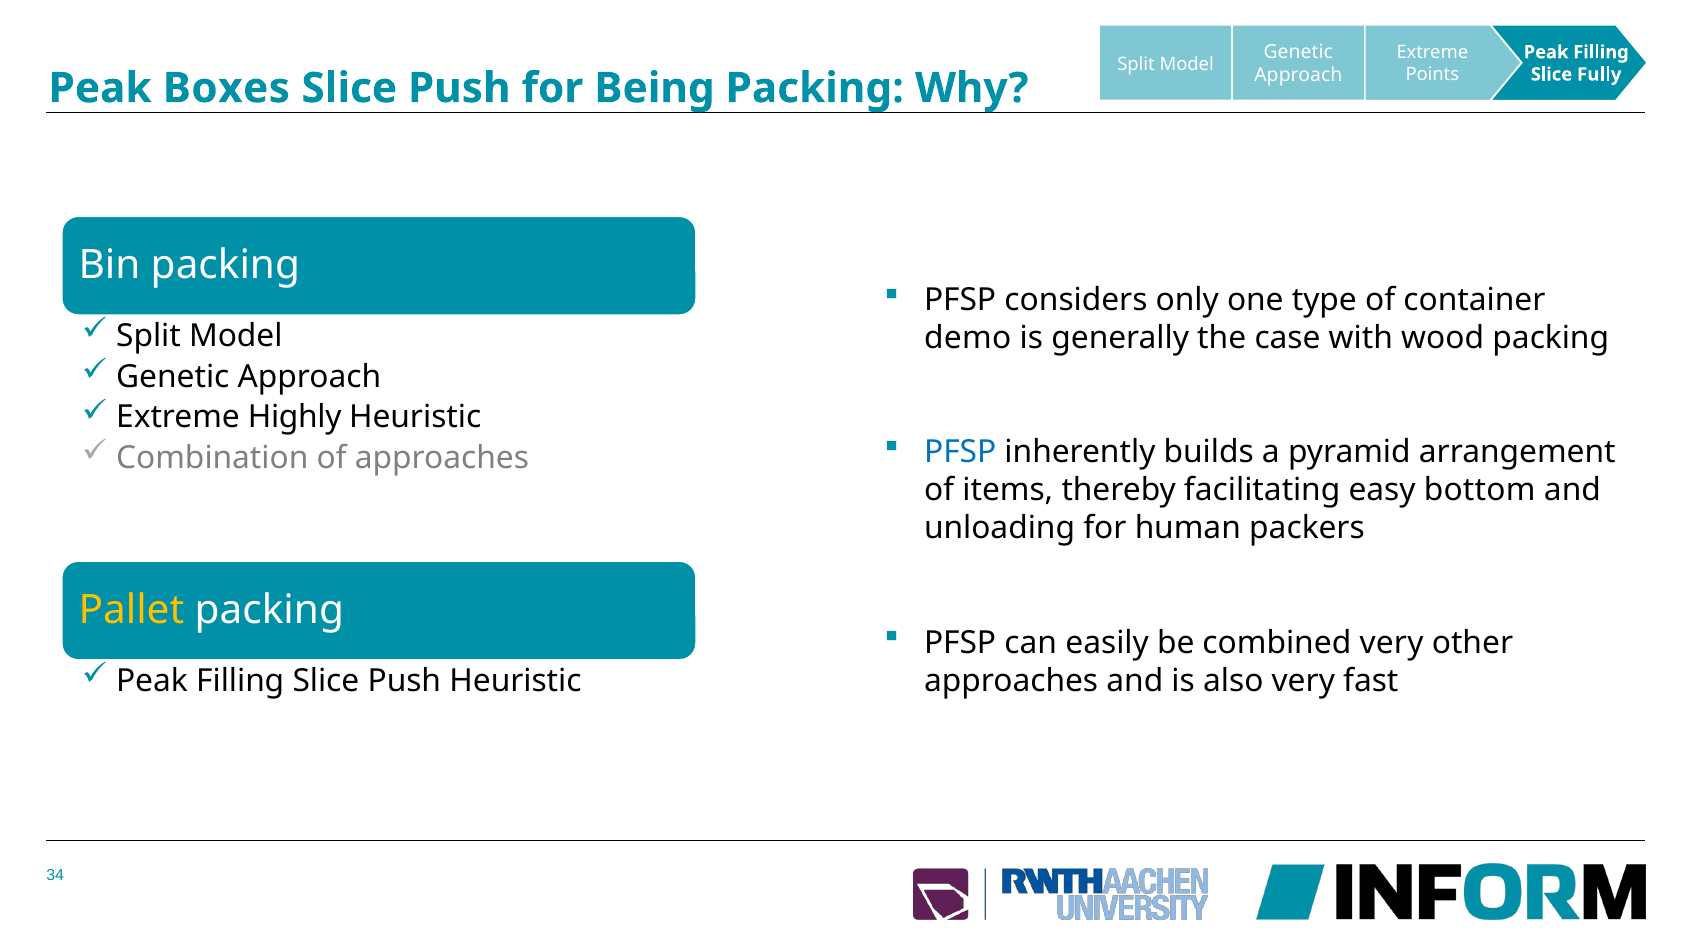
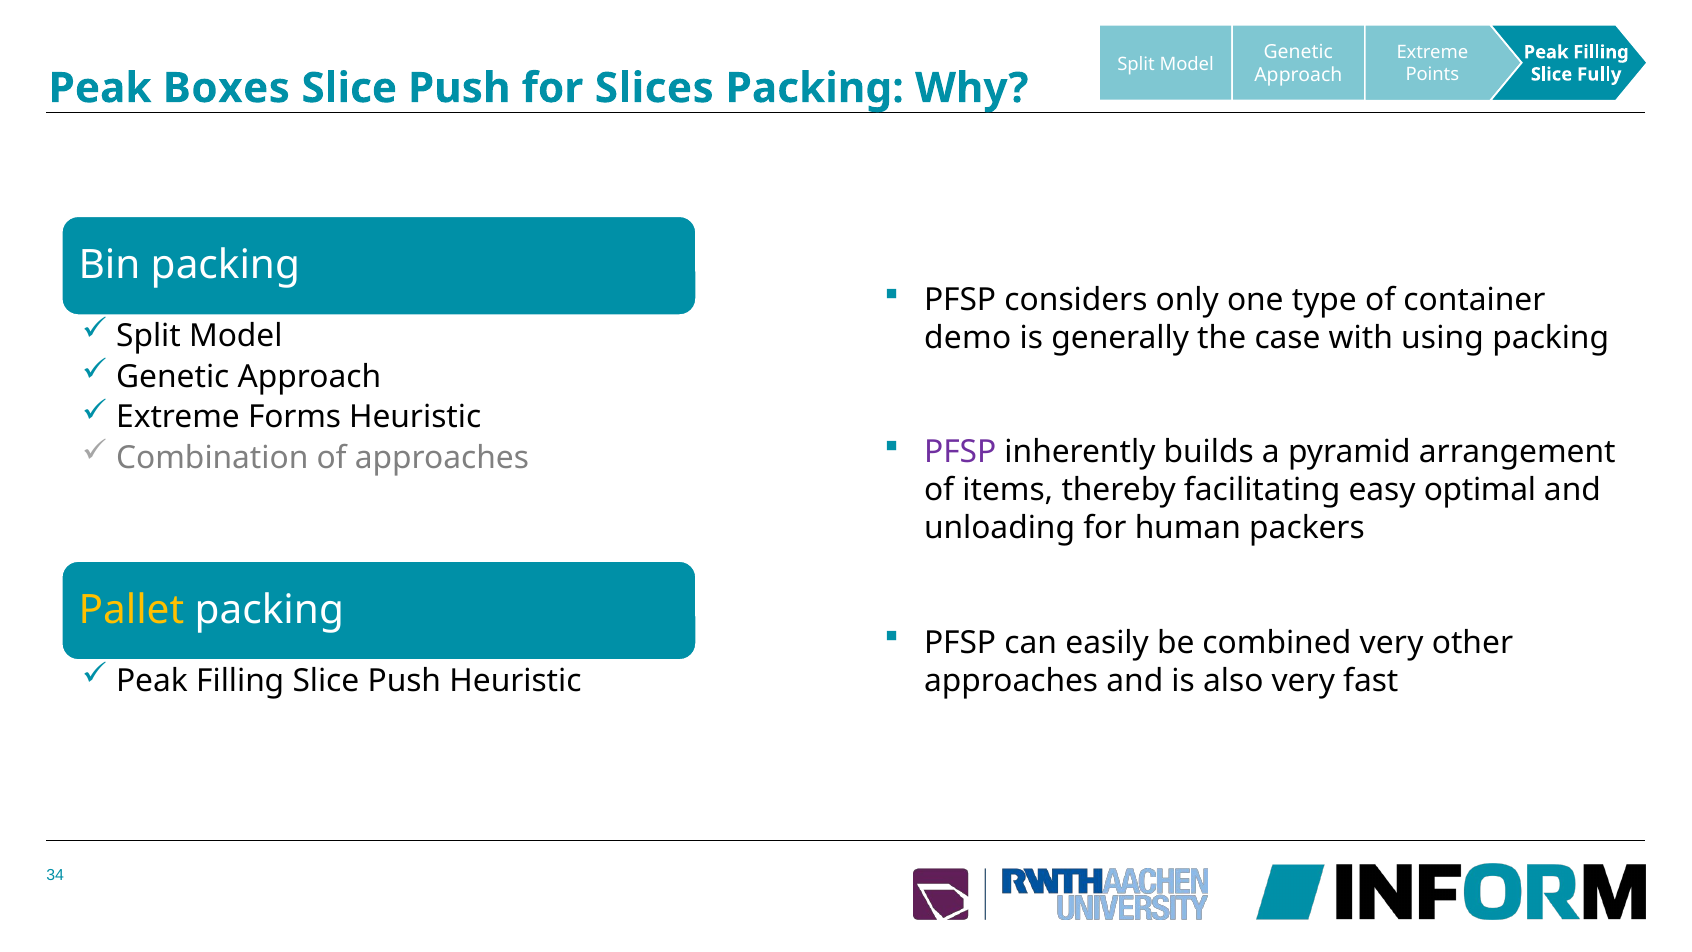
Being: Being -> Slices (654, 88)
wood: wood -> using (1443, 338)
Highly: Highly -> Forms (295, 417)
PFSP colour: blue -> purple (960, 452)
bottom: bottom -> optimal (1480, 490)
